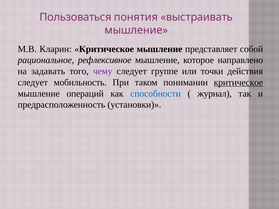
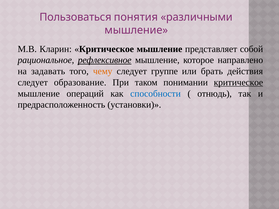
выстраивать: выстраивать -> различными (197, 17)
рефлексивное underline: none -> present (105, 60)
чему colour: purple -> orange (103, 71)
точки: точки -> брать (212, 71)
мобильность: мобильность -> образование (80, 83)
журнал: журнал -> отнюдь (215, 94)
